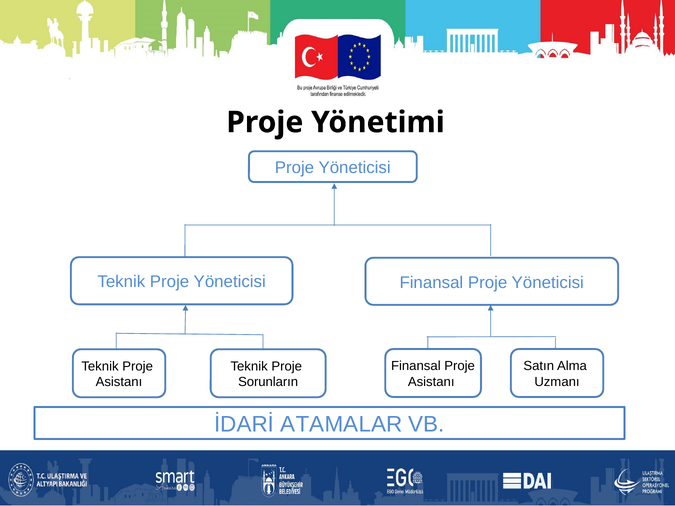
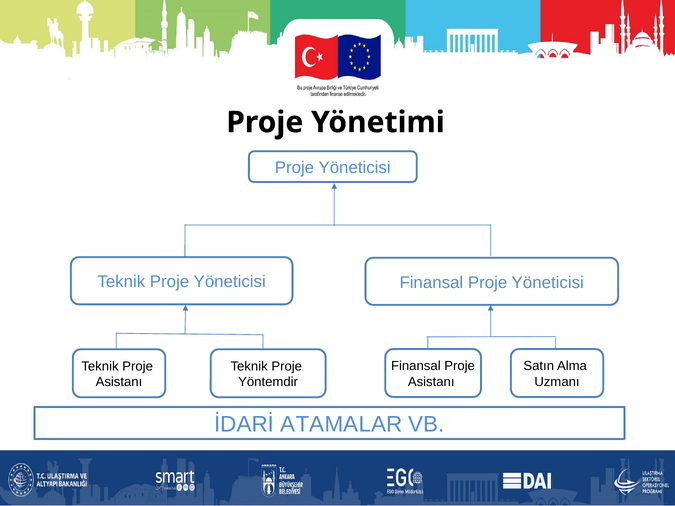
Sorunların: Sorunların -> Yöntemdir (268, 382)
